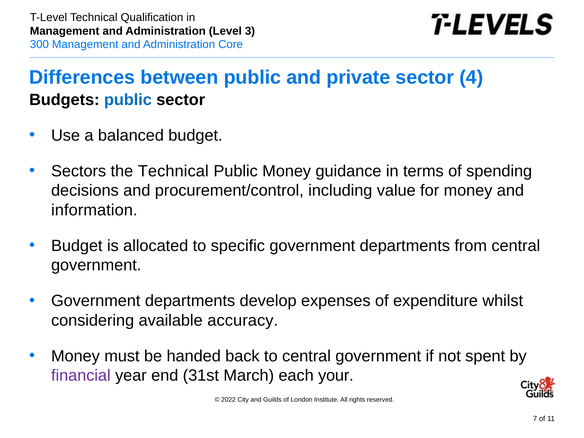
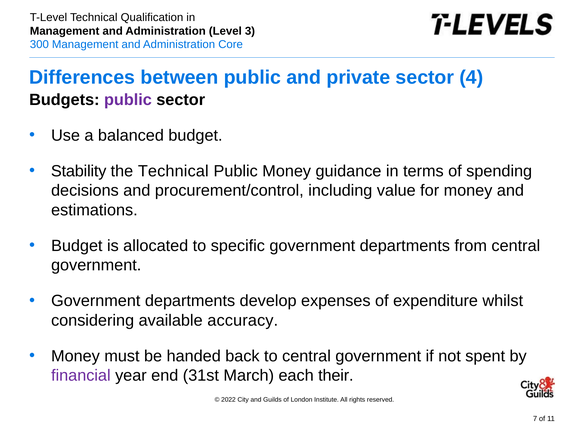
public colour: blue -> purple (128, 100)
Sectors: Sectors -> Stability (79, 171)
information: information -> estimations (94, 210)
your: your -> their (336, 376)
